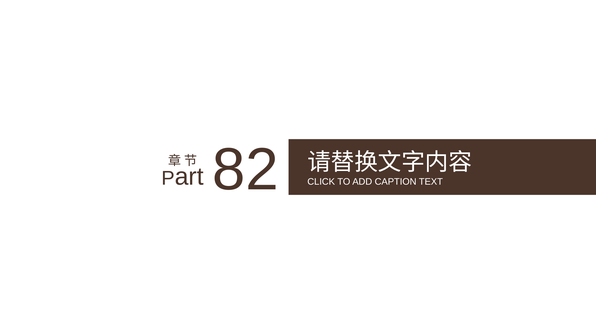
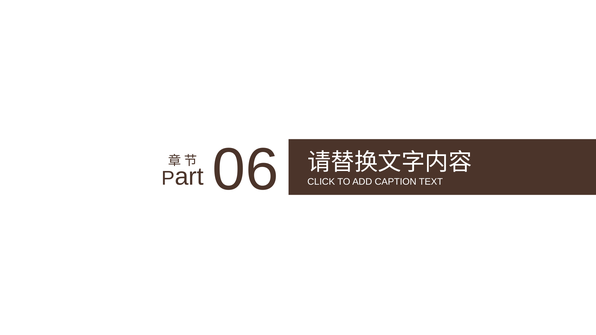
82: 82 -> 06 (245, 170)
